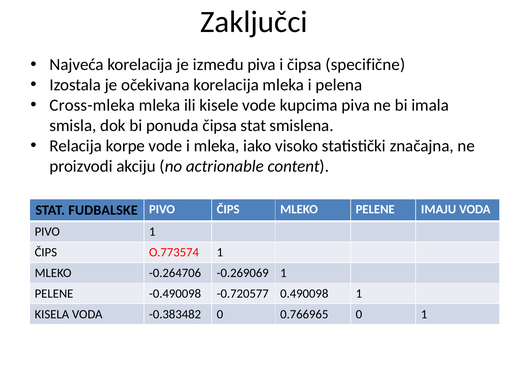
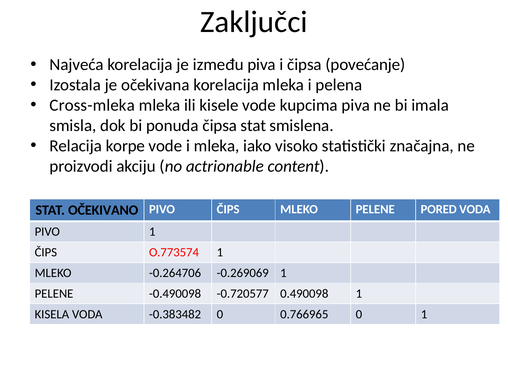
specifične: specifične -> povećanje (365, 65)
FUDBALSKE: FUDBALSKE -> OČEKIVANO (103, 210)
IMAJU: IMAJU -> PORED (439, 209)
